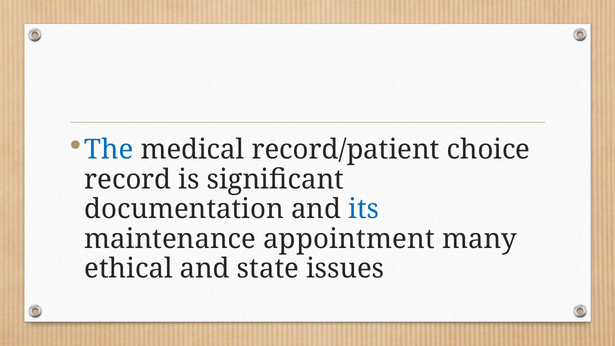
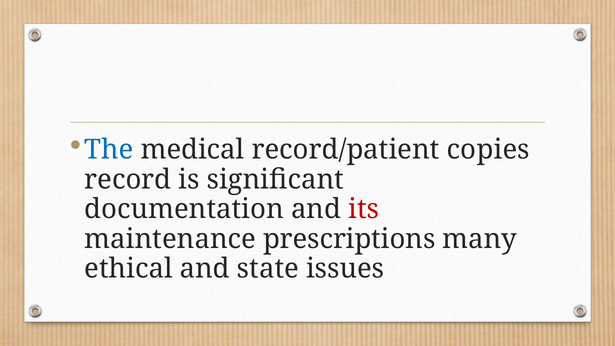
choice: choice -> copies (488, 150)
its colour: blue -> red (364, 209)
appointment: appointment -> prescriptions (349, 239)
